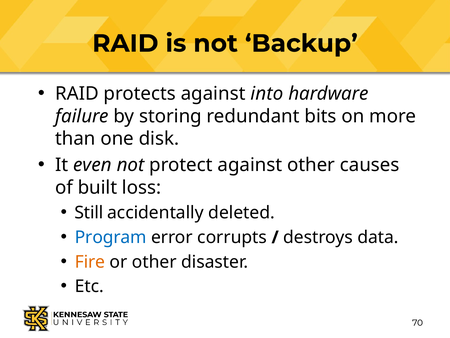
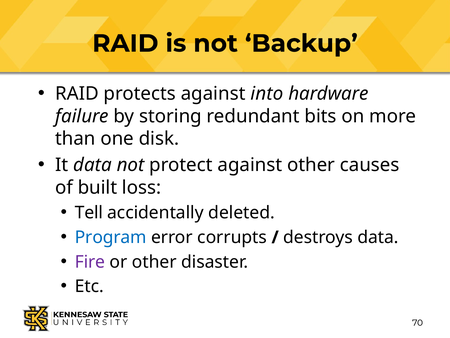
It even: even -> data (92, 165)
Still: Still -> Tell (89, 212)
Fire colour: orange -> purple (90, 262)
